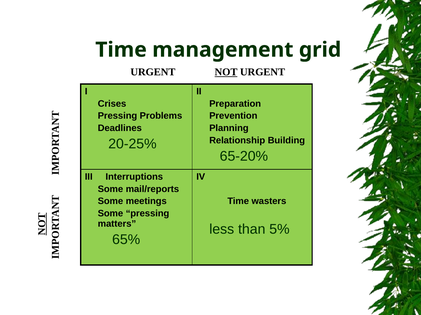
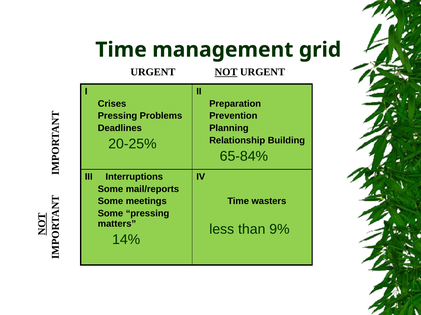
65-20%: 65-20% -> 65-84% (244, 157)
5%: 5% -> 9% (279, 230)
65%: 65% -> 14% (126, 240)
